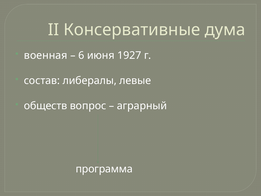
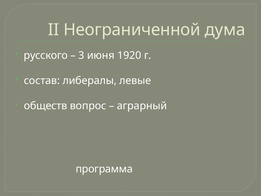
Консервативные: Консервативные -> Неограниченной (132, 30)
военная: военная -> русского (46, 55)
6: 6 -> 3 (81, 55)
1927: 1927 -> 1920 (129, 55)
